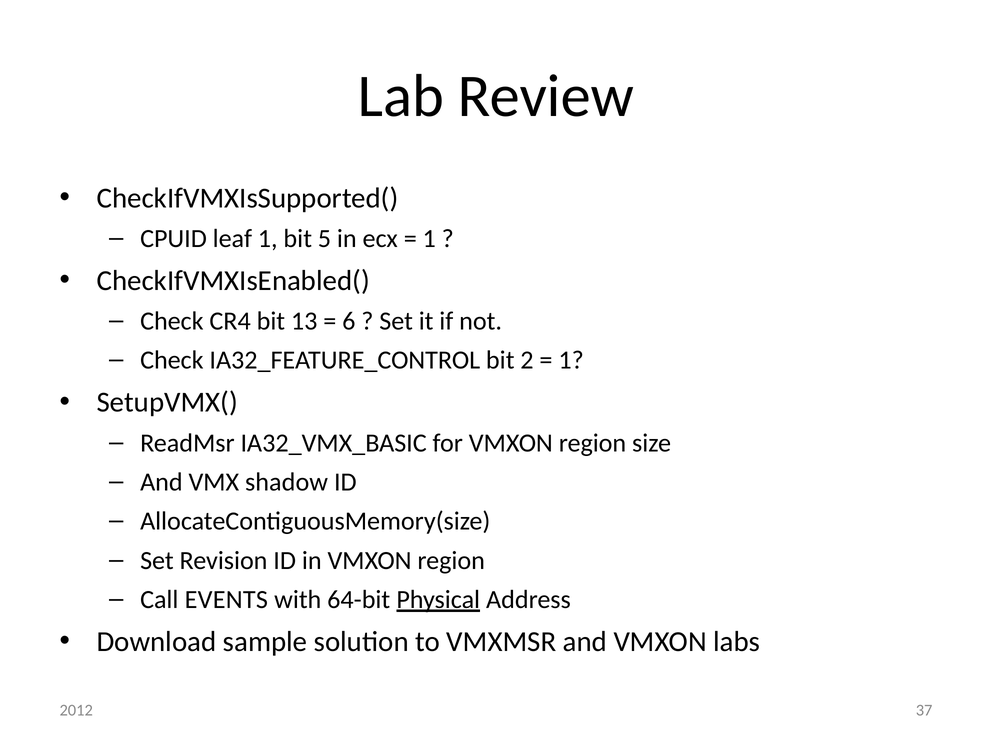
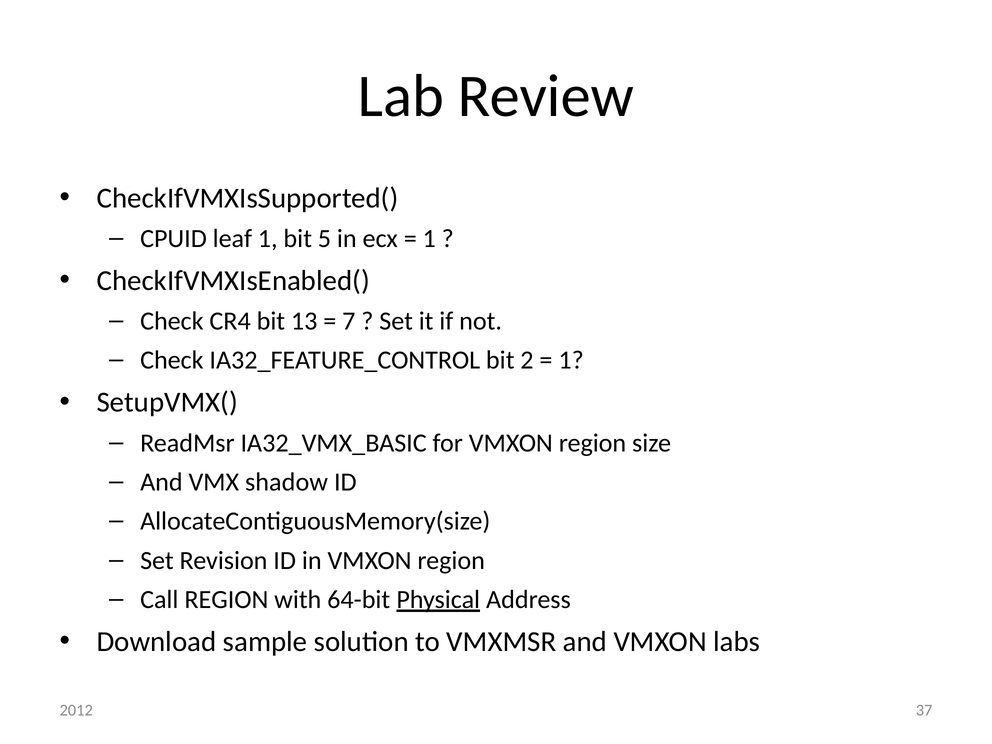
6: 6 -> 7 (349, 321)
Call EVENTS: EVENTS -> REGION (226, 600)
